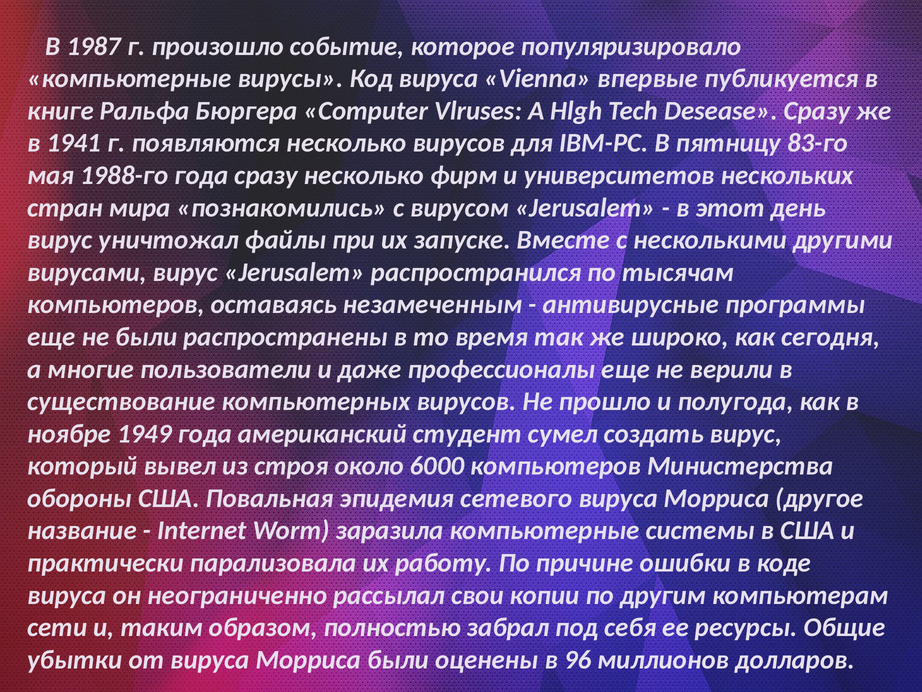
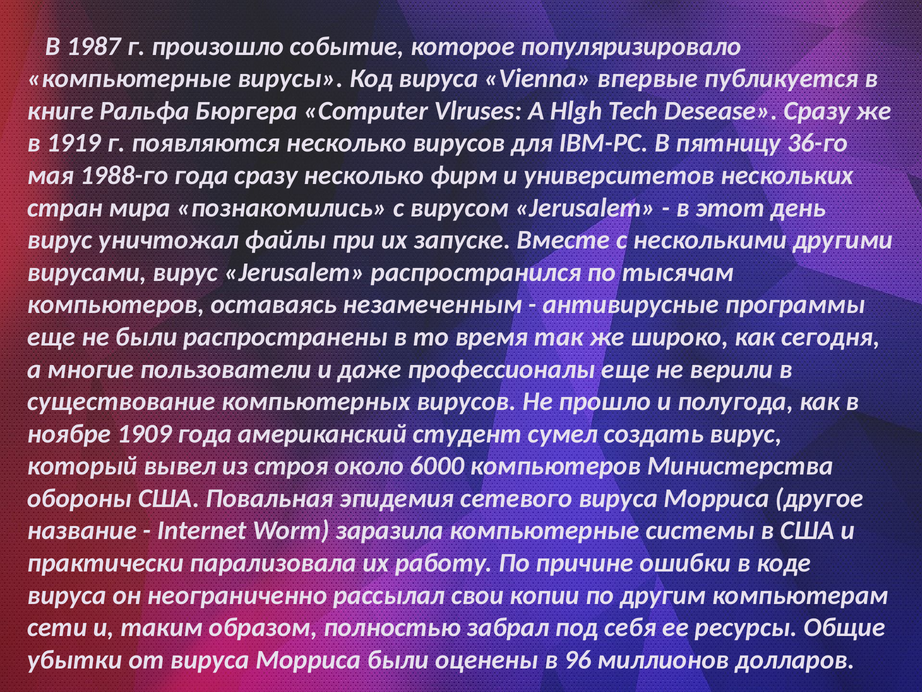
1941: 1941 -> 1919 (74, 143)
83-го: 83-го -> 36-го (818, 143)
1949: 1949 -> 1909 (144, 433)
